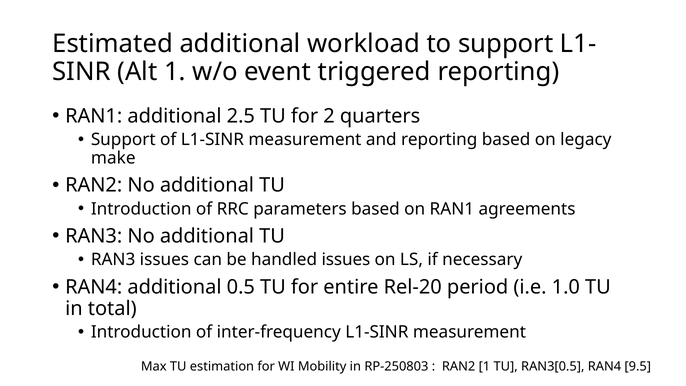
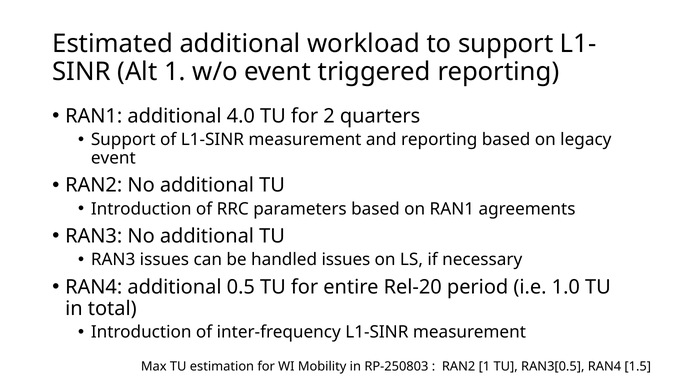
2.5: 2.5 -> 4.0 (241, 116)
make: make -> event (113, 158)
9.5: 9.5 -> 1.5 (638, 366)
